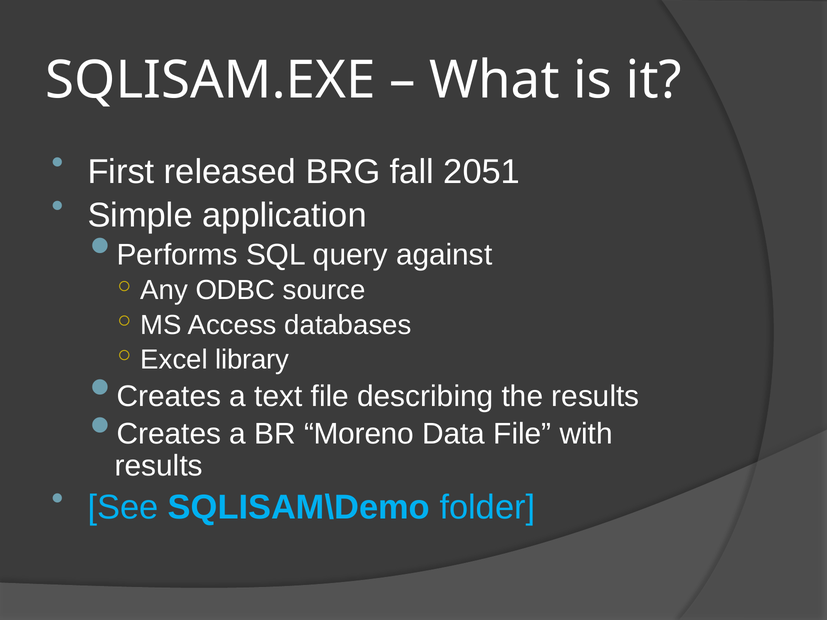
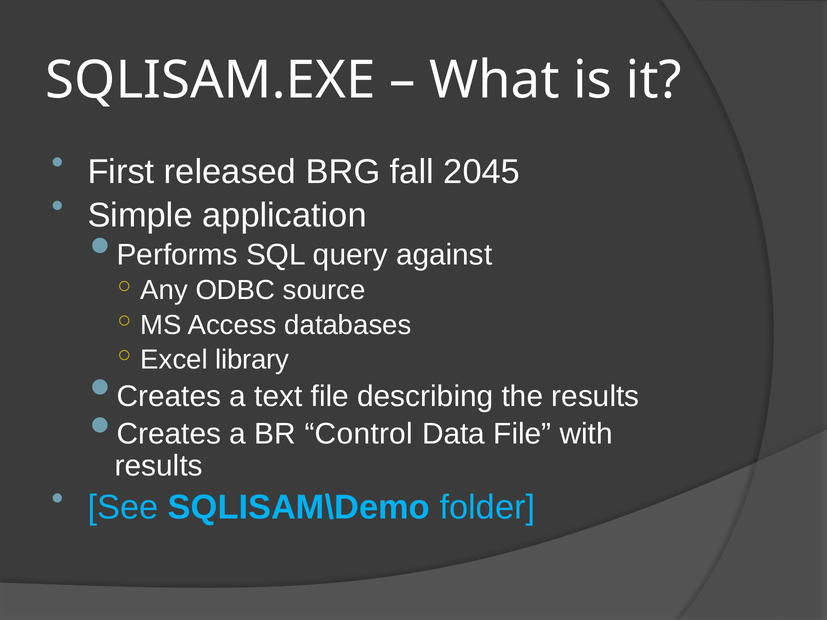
2051: 2051 -> 2045 (482, 172)
Moreno: Moreno -> Control (359, 434)
